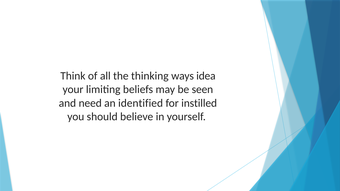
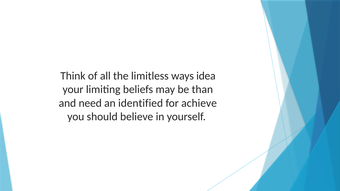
thinking: thinking -> limitless (150, 76)
seen: seen -> than (202, 90)
instilled: instilled -> achieve (199, 103)
